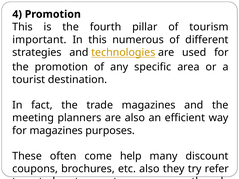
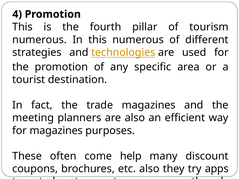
important: important -> numerous (40, 40)
refer: refer -> apps (217, 169)
